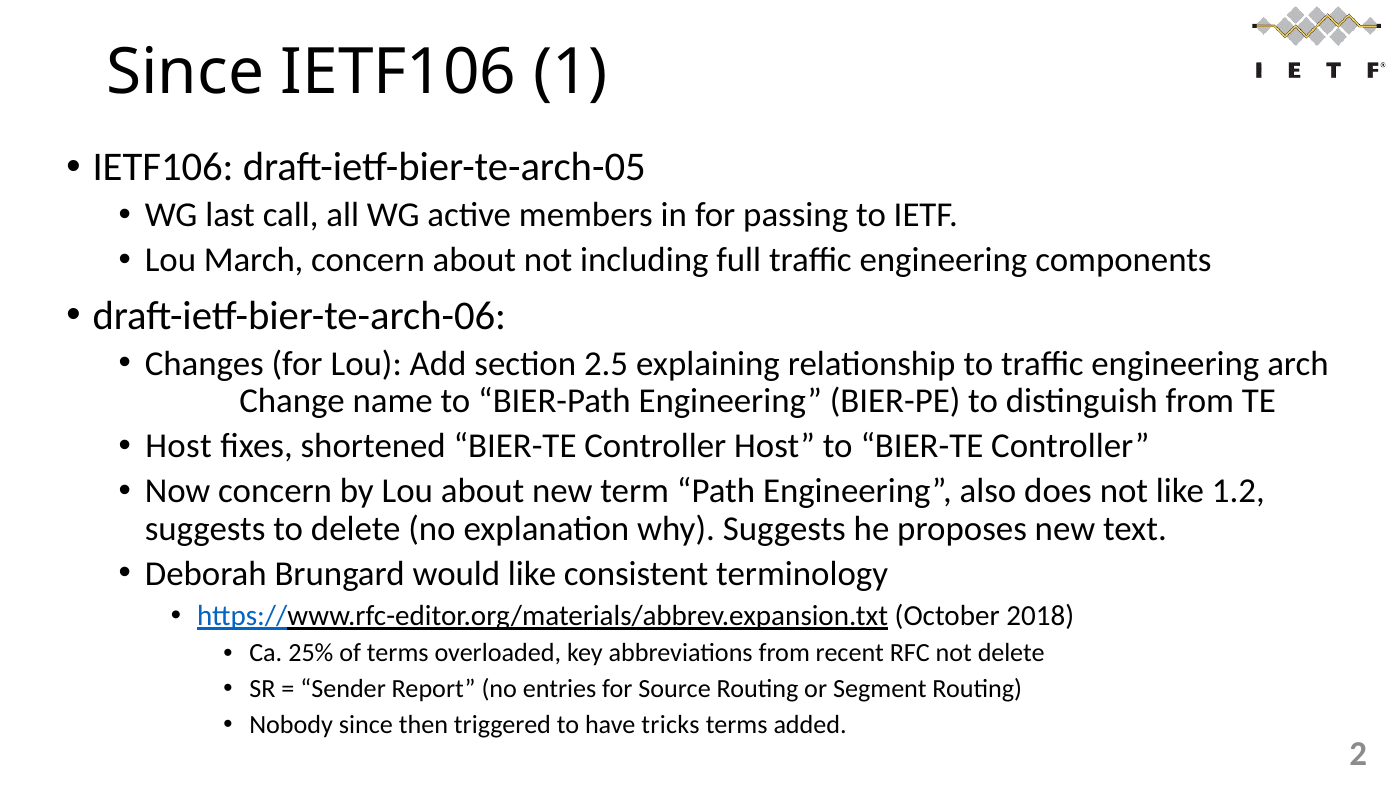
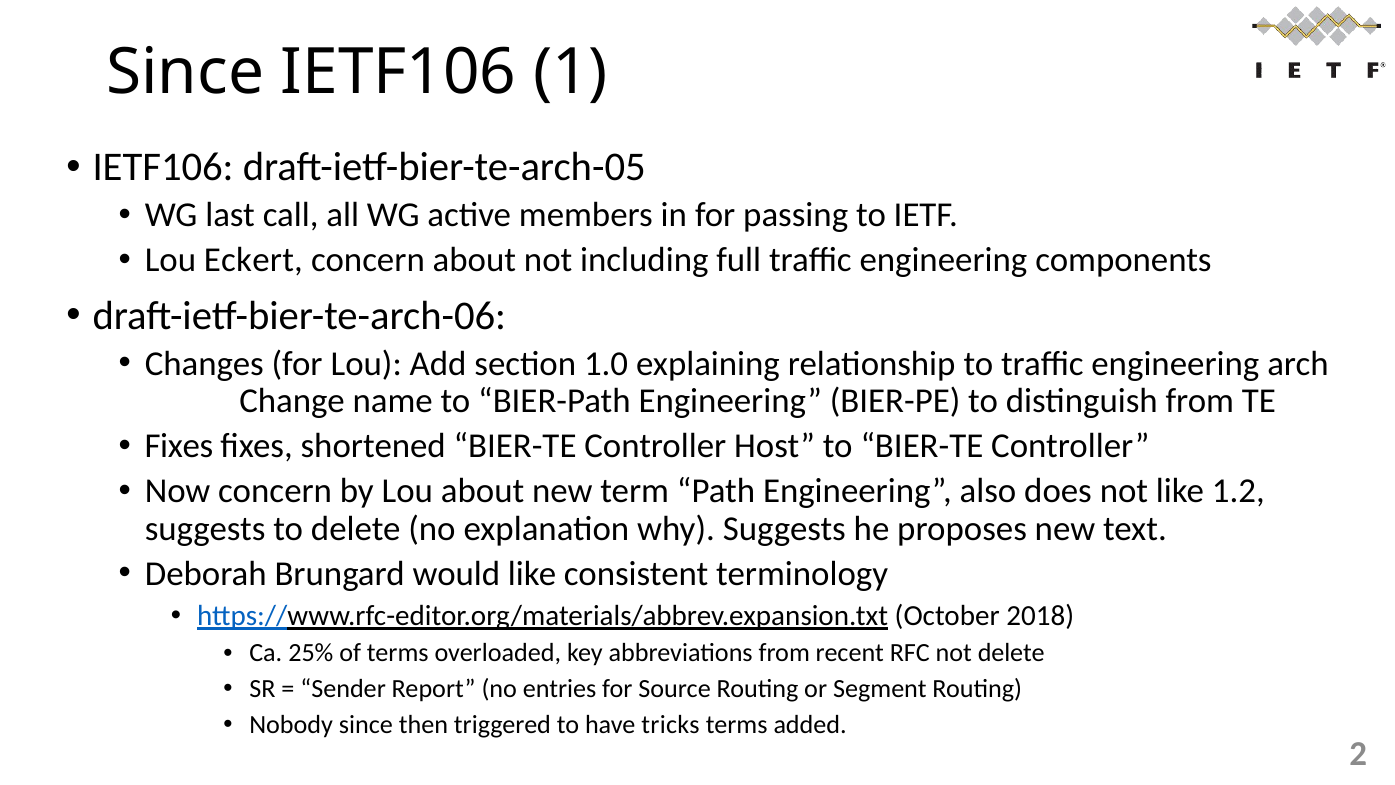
March: March -> Eckert (253, 260)
2.5: 2.5 -> 1.0 (606, 364)
Host: Host -> Fixes (179, 446)
